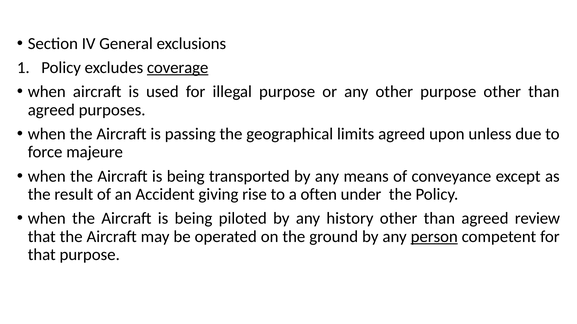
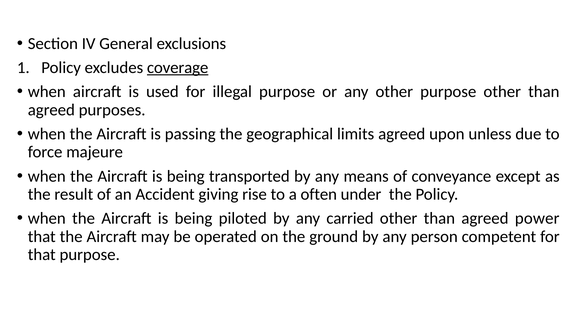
history: history -> carried (350, 219)
review: review -> power (537, 219)
person underline: present -> none (434, 237)
